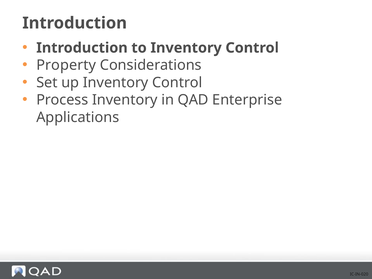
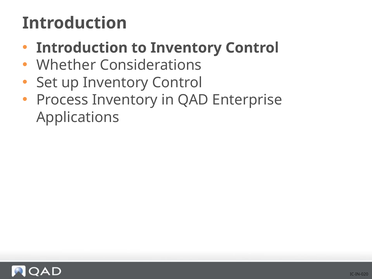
Property: Property -> Whether (66, 65)
